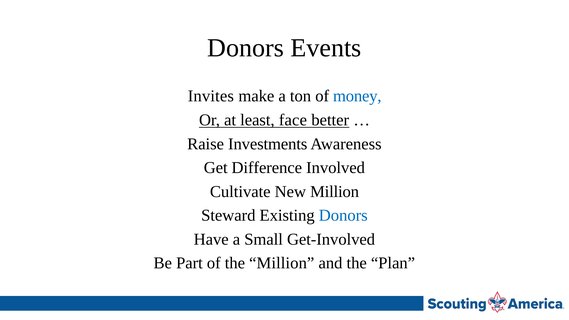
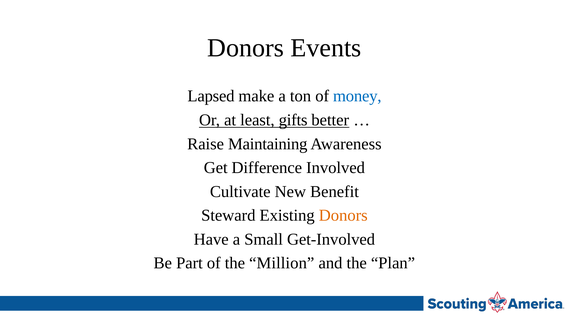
Invites: Invites -> Lapsed (211, 96)
face: face -> gifts (293, 120)
Investments: Investments -> Maintaining (268, 144)
New Million: Million -> Benefit (334, 192)
Donors colour: blue -> orange (343, 215)
